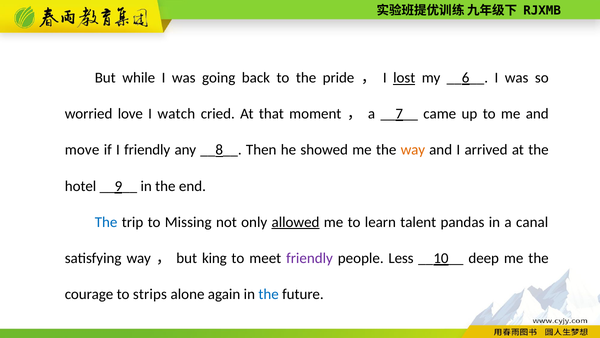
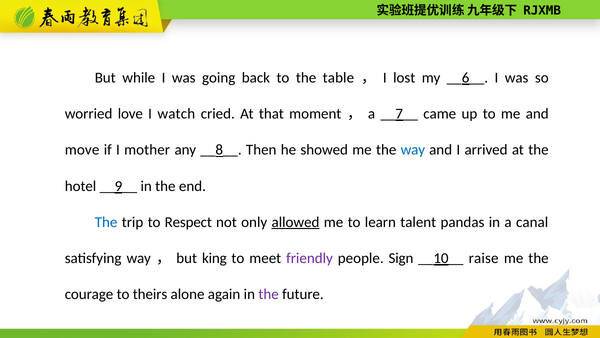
pride: pride -> table (338, 78)
lost underline: present -> none (404, 78)
I friendly: friendly -> mother (147, 150)
way colour: orange -> blue (413, 150)
Missing: Missing -> Respect (188, 222)
Less: Less -> Sign (401, 258)
deep: deep -> raise (484, 258)
strips: strips -> theirs (150, 294)
the colour: blue -> purple (269, 294)
